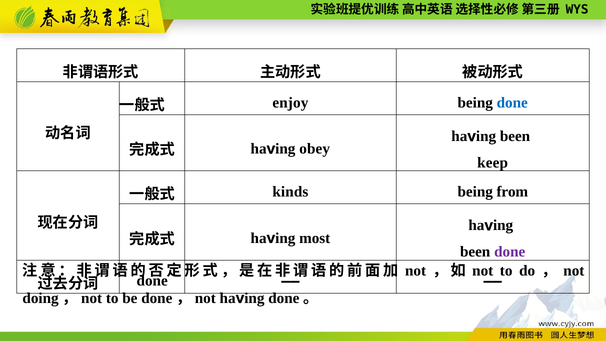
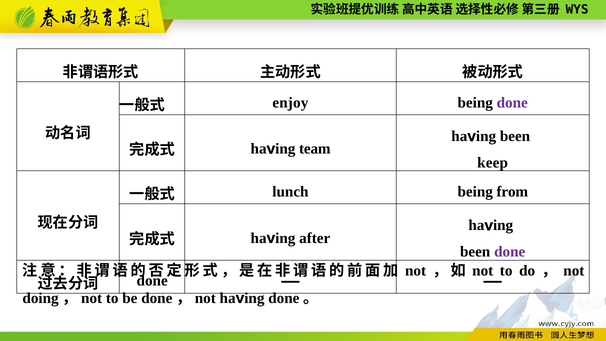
done colour: blue -> purple (512, 103)
obey: obey -> team (315, 149)
kinds: kinds -> lunch (290, 192)
most: most -> after (315, 238)
